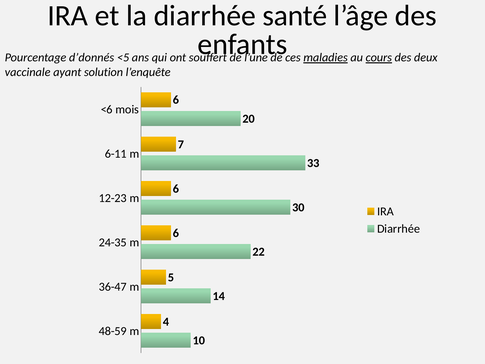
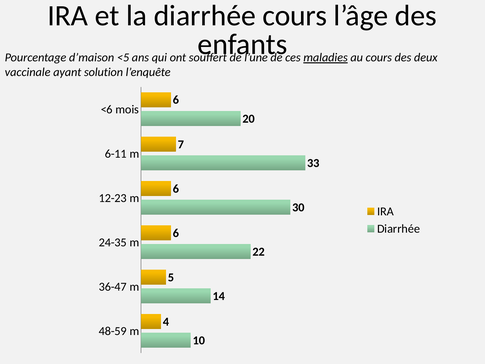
diarrhée santé: santé -> cours (295, 16)
d’donnés: d’donnés -> d’maison (92, 58)
cours underline: present -> none (379, 58)
